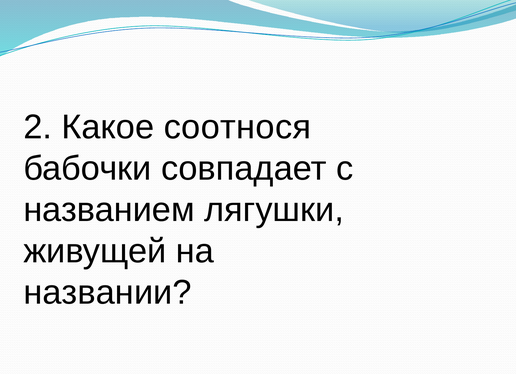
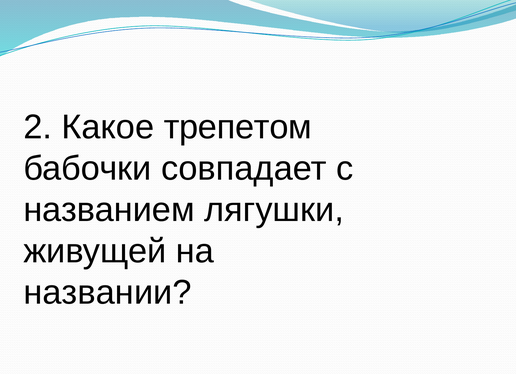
соотнося: соотнося -> трепетом (238, 127)
